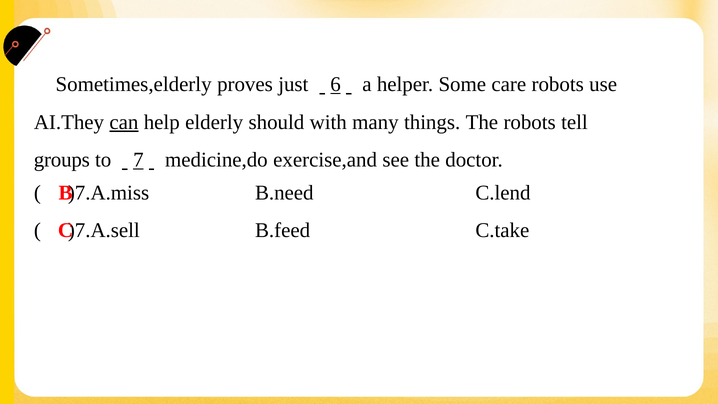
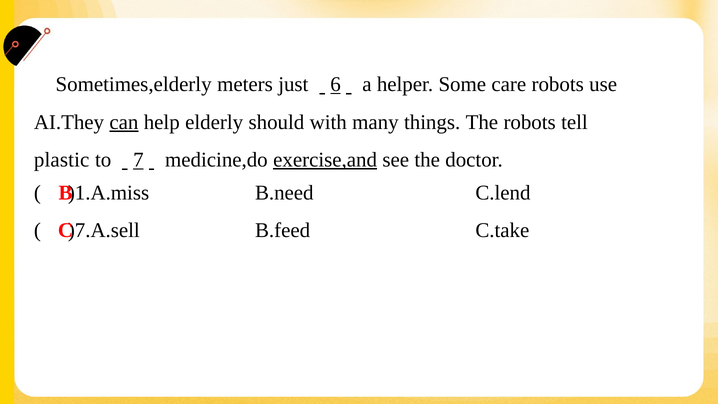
proves: proves -> meters (245, 84)
groups: groups -> plastic (62, 160)
exercise,and underline: none -> present (325, 160)
)7.A.miss: )7.A.miss -> )1.A.miss (109, 193)
